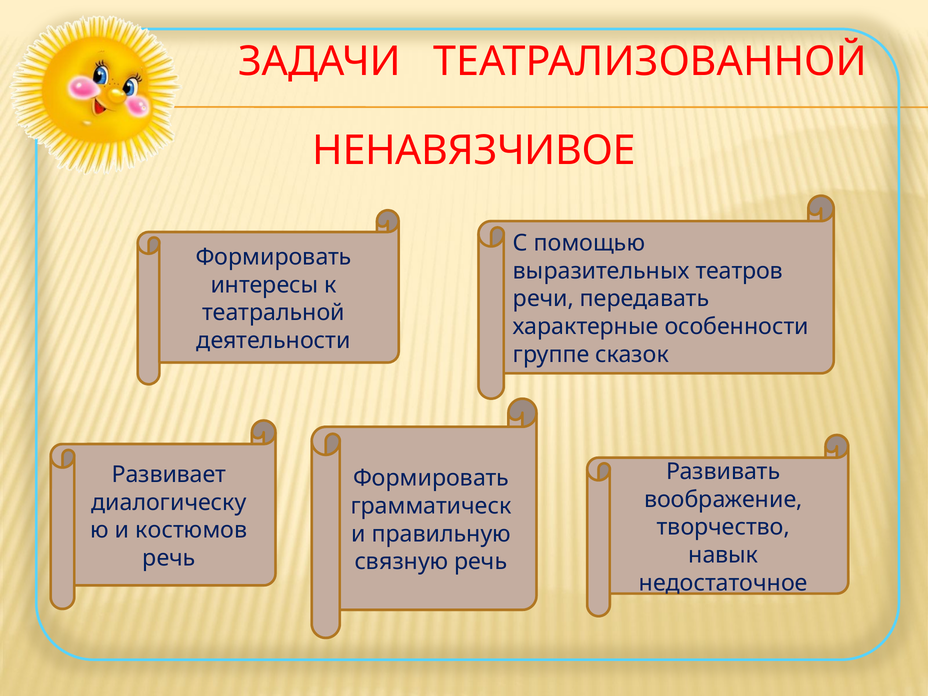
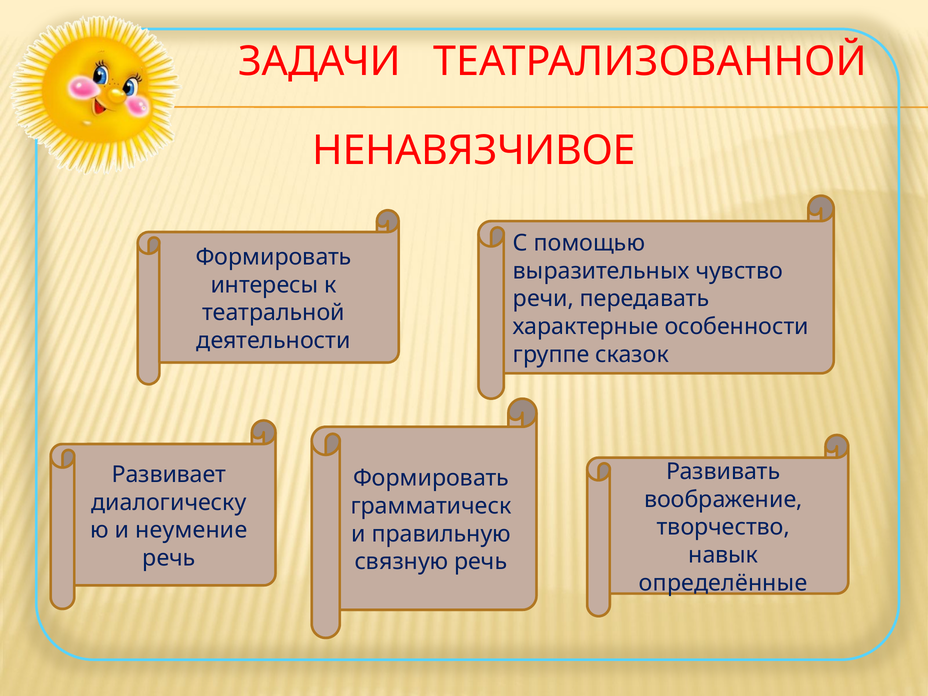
театров: театров -> чувство (739, 271)
костюмов: костюмов -> неумение (191, 530)
недостаточное: недостаточное -> определённые (723, 583)
